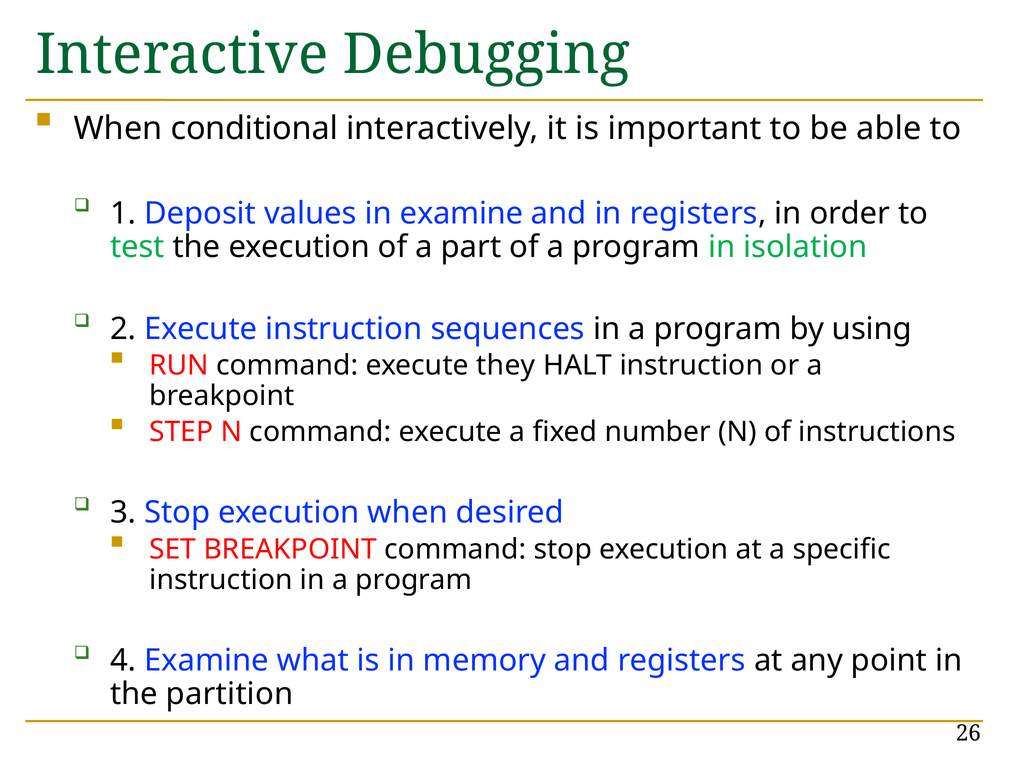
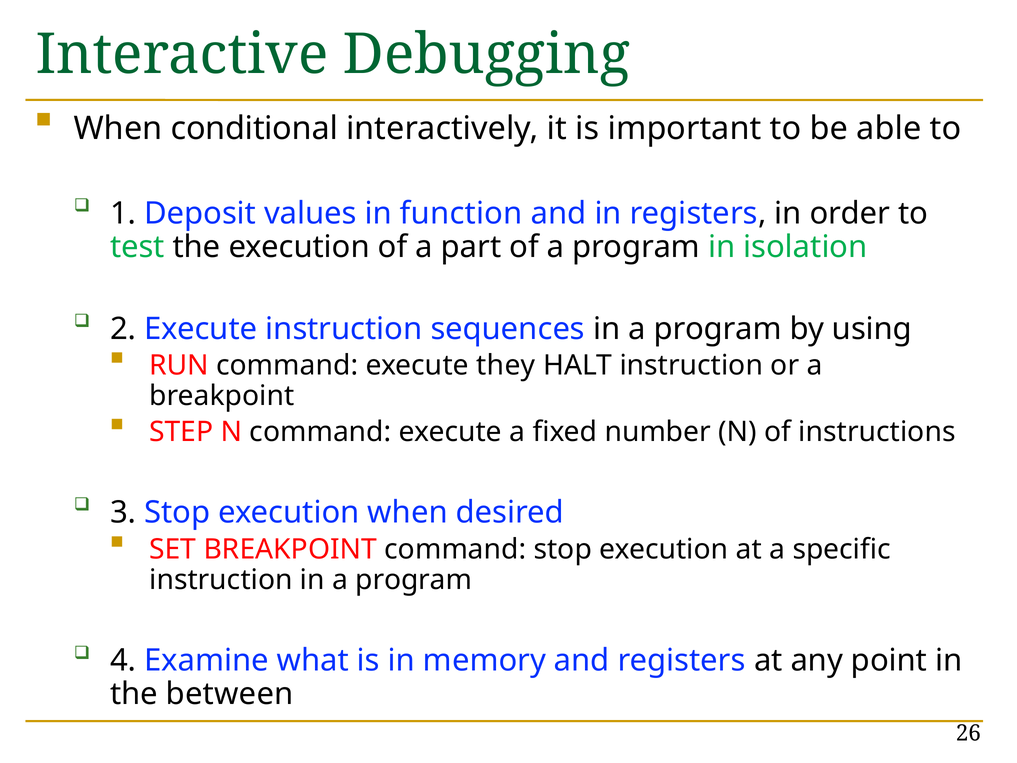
in examine: examine -> function (461, 213)
partition: partition -> between (230, 694)
